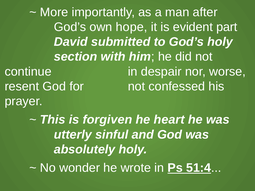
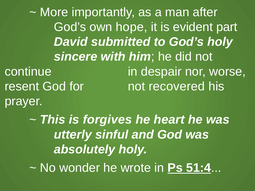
section: section -> sincere (76, 57)
confessed: confessed -> recovered (177, 87)
forgiven: forgiven -> forgives (107, 120)
